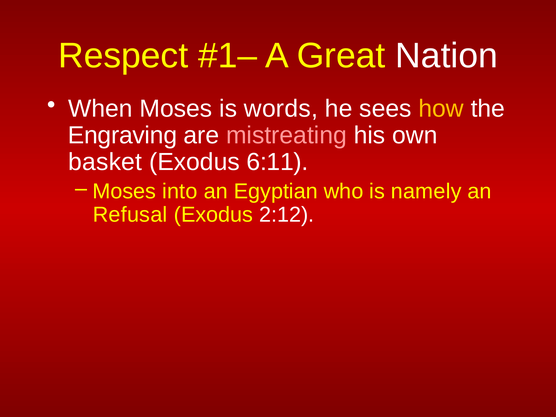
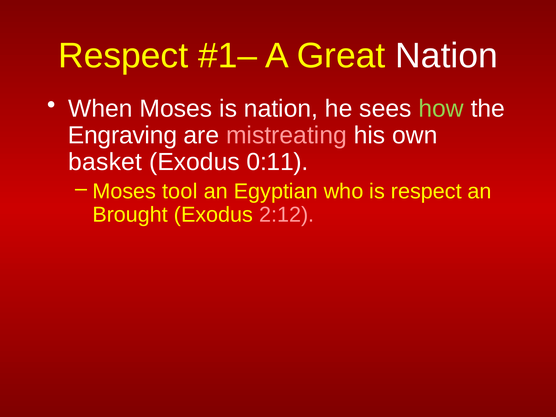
is words: words -> nation (281, 109)
how colour: yellow -> light green (441, 109)
6:11: 6:11 -> 0:11 (278, 162)
into: into -> tool (180, 191)
is namely: namely -> respect (426, 191)
Refusal: Refusal -> Brought (130, 215)
2:12 colour: white -> pink (287, 215)
